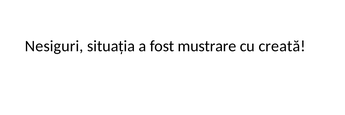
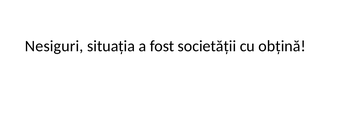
mustrare: mustrare -> societății (207, 46)
creată: creată -> obțină (282, 46)
